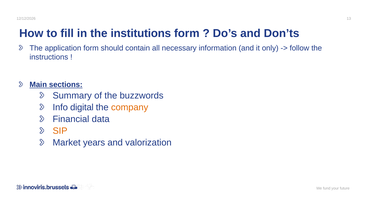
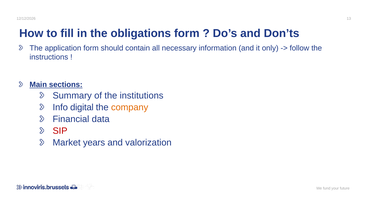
institutions: institutions -> obligations (141, 33)
buzzwords: buzzwords -> institutions (142, 95)
SIP colour: orange -> red (60, 131)
